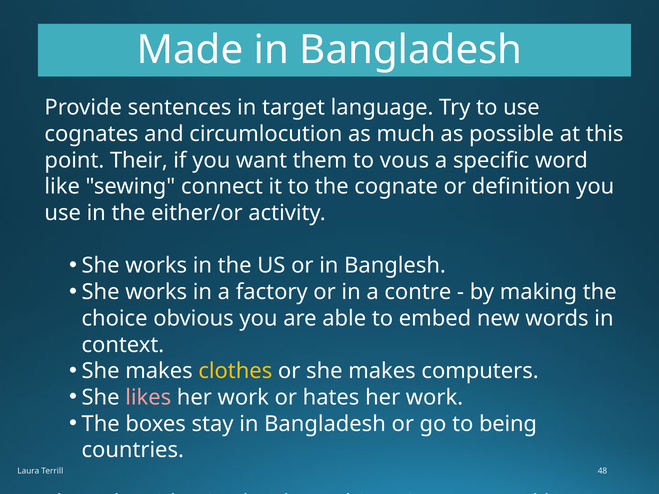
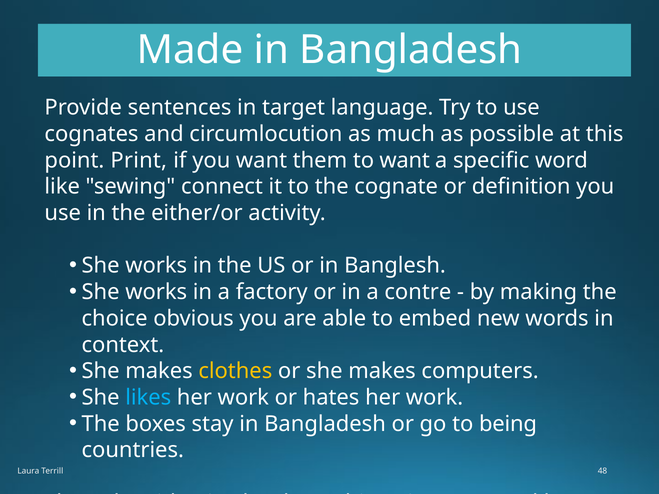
point Their: Their -> Print (139, 160)
to vous: vous -> want (405, 160)
likes colour: pink -> light blue (148, 398)
